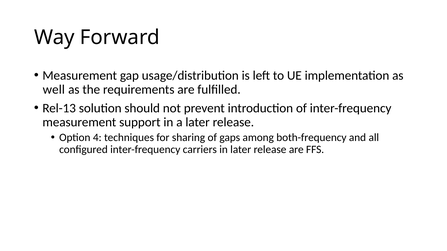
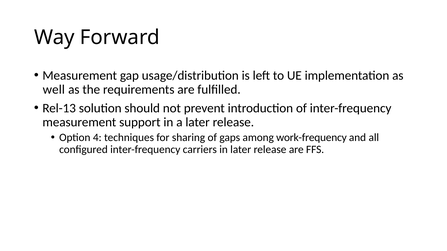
both-frequency: both-frequency -> work-frequency (311, 138)
